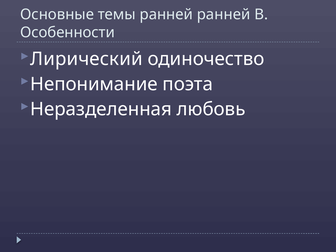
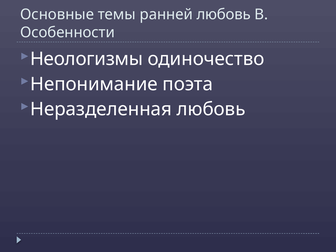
ранней ранней: ранней -> любовь (224, 14)
Лирический: Лирический -> Неологизмы (87, 59)
